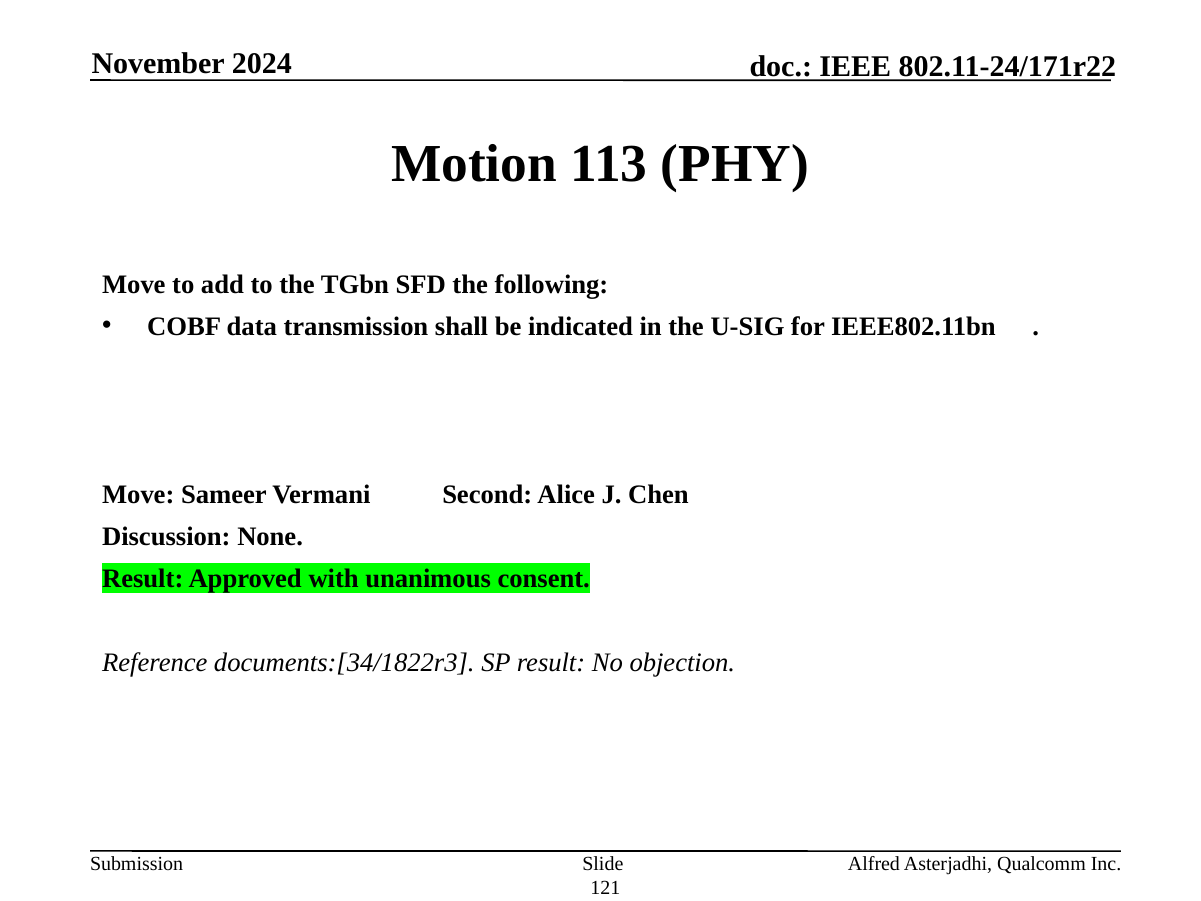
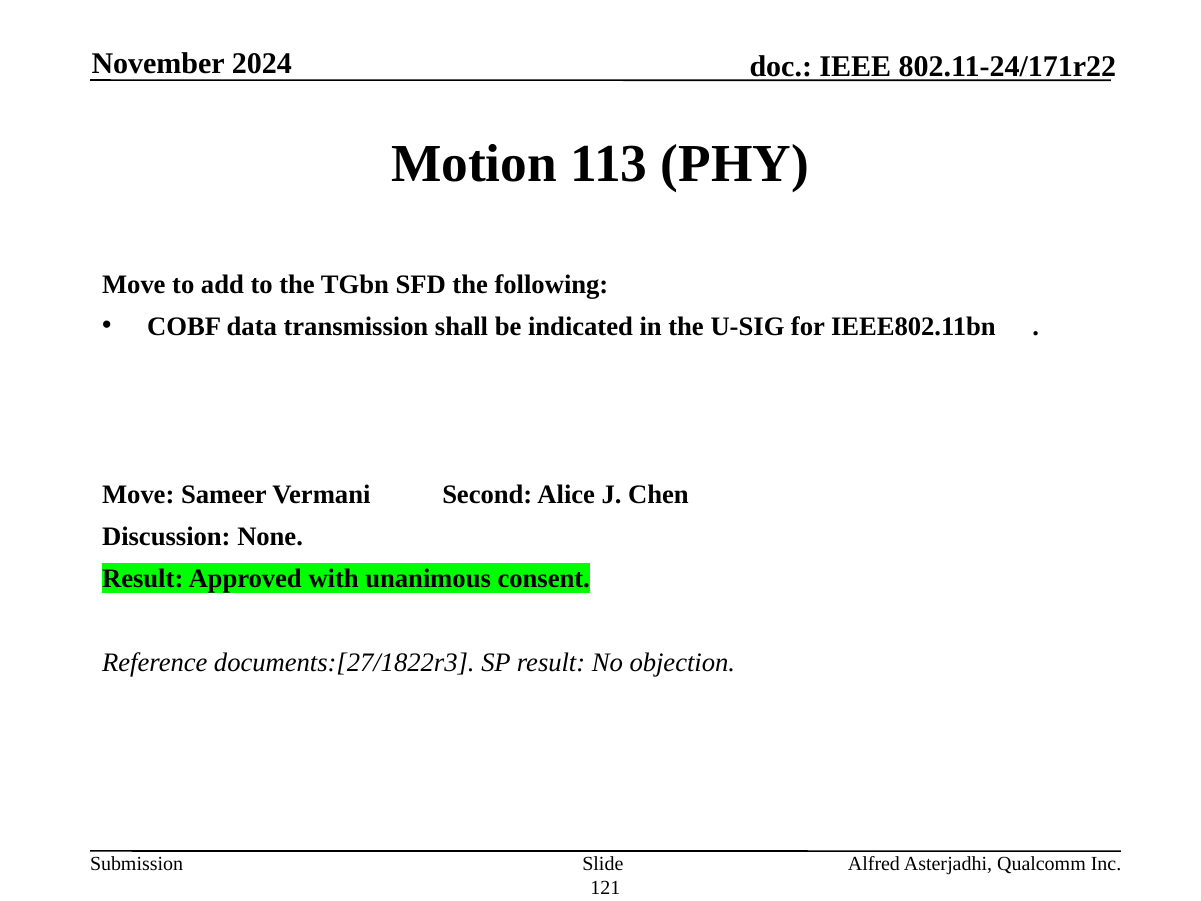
documents:[34/1822r3: documents:[34/1822r3 -> documents:[27/1822r3 (344, 662)
